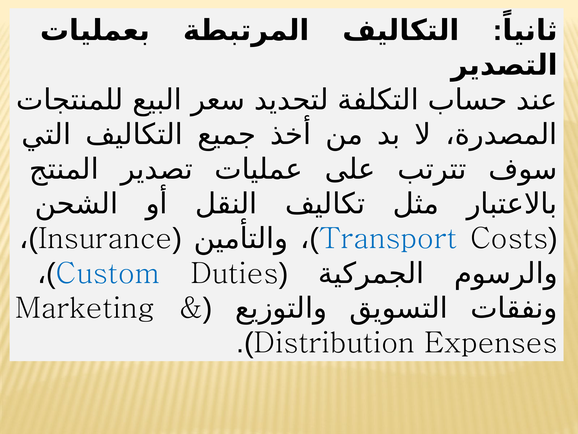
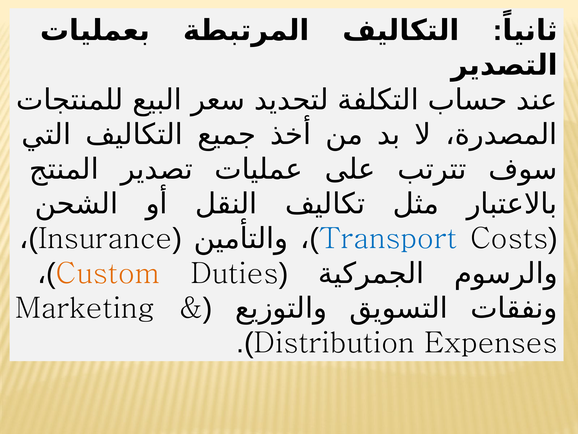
Custom colour: blue -> orange (108, 273)
